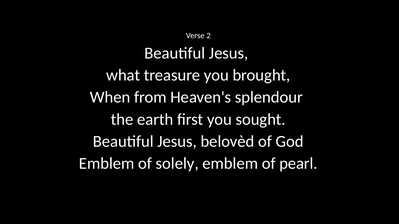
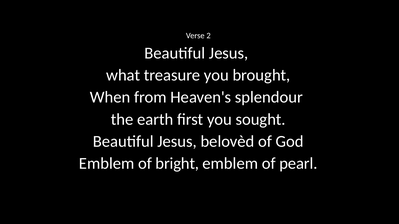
solely: solely -> bright (177, 164)
